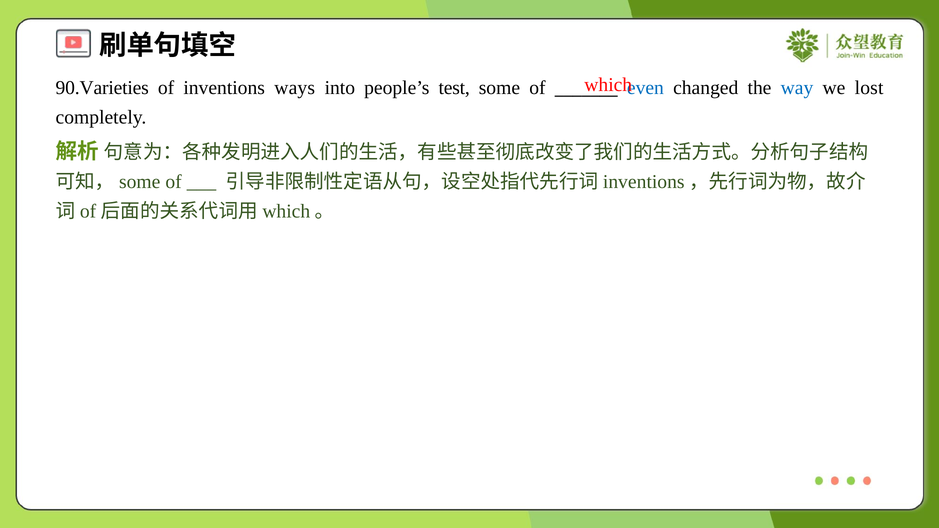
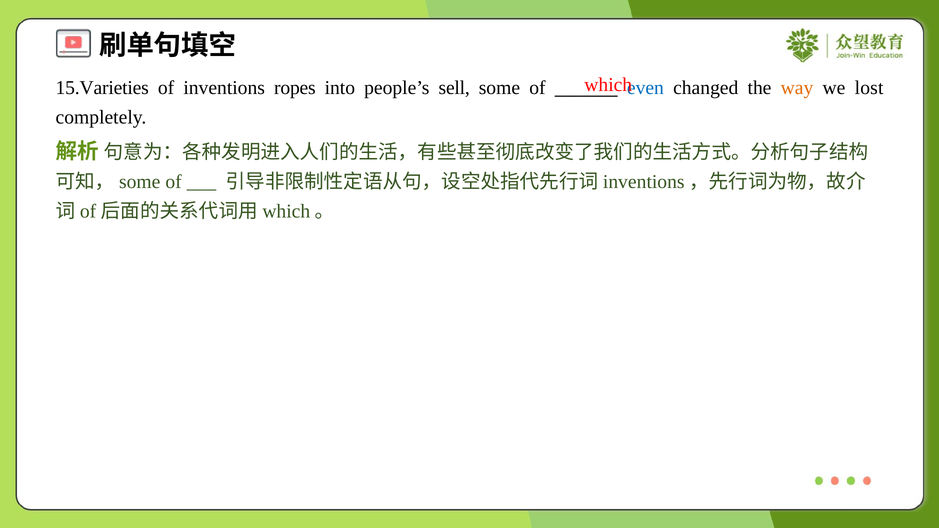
90.Varieties: 90.Varieties -> 15.Varieties (102, 88)
ways: ways -> ropes (295, 88)
test: test -> sell (454, 88)
way colour: blue -> orange (797, 88)
